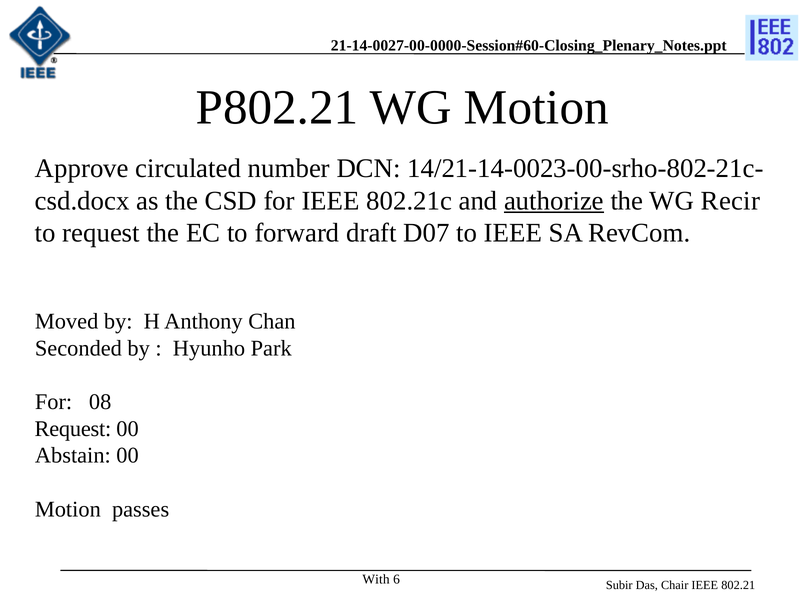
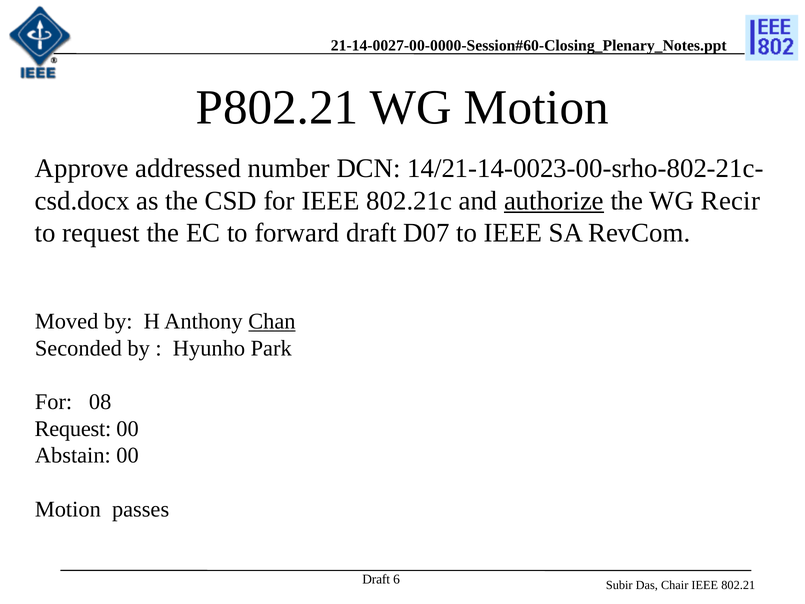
circulated: circulated -> addressed (188, 169)
Chan underline: none -> present (272, 321)
With: With -> Draft (376, 579)
